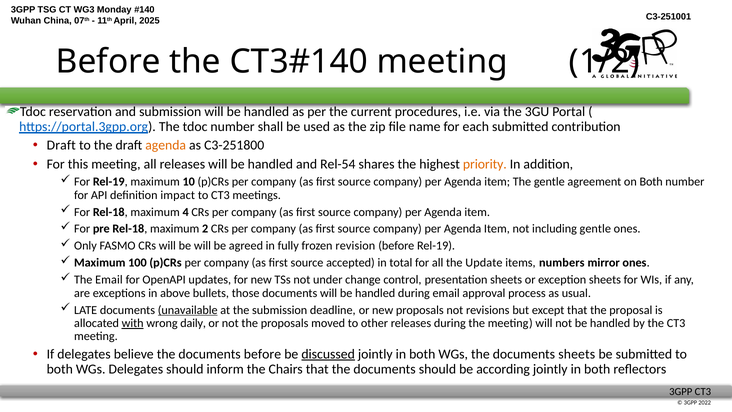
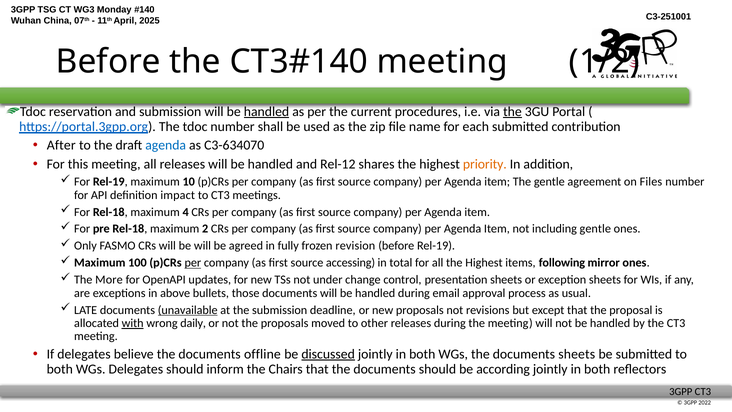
handled underline: none -> present (267, 112)
the underline: none -> present (512, 112)
Draft: Draft -> After (61, 145)
agenda colour: orange -> blue (166, 145)
C3-251800: C3-251800 -> C3-634070 (234, 145)
Rel-54: Rel-54 -> Rel-12 (338, 164)
on Both: Both -> Files (651, 182)
per underline: none -> present (193, 263)
accepted: accepted -> accessing (351, 263)
all the Update: Update -> Highest (484, 263)
numbers: numbers -> following (562, 263)
The Email: Email -> More (109, 280)
documents before: before -> offline (262, 354)
